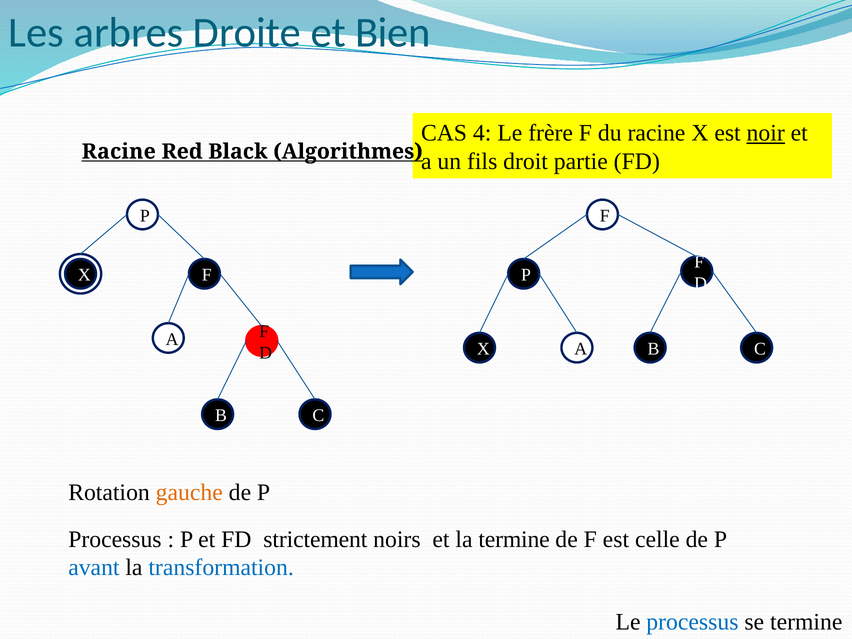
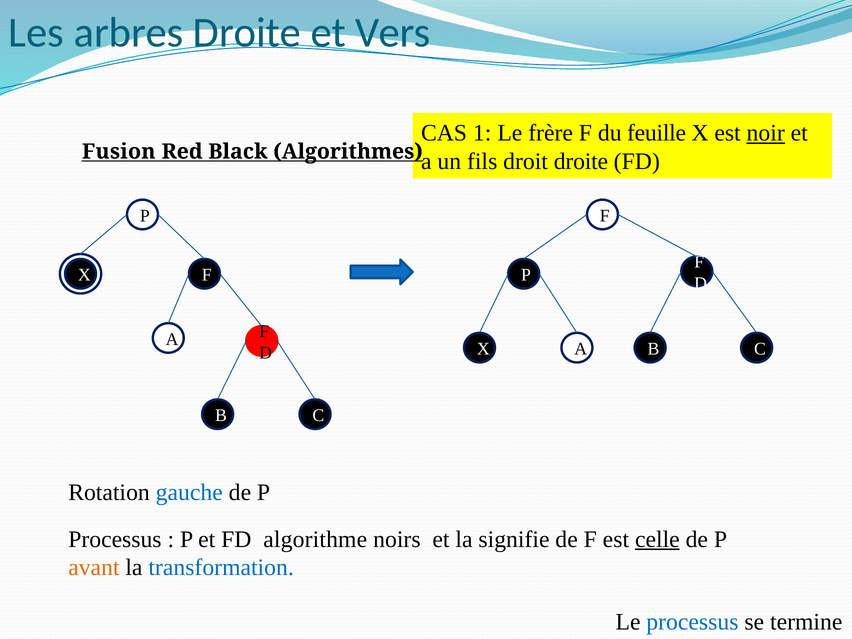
Bien: Bien -> Vers (393, 33)
4: 4 -> 1 (482, 133)
du racine: racine -> feuille (657, 133)
Racine: Racine -> Fusion (119, 152)
droit partie: partie -> droite (581, 162)
gauche colour: orange -> blue (189, 493)
strictement: strictement -> algorithme (315, 539)
la termine: termine -> signifie (514, 539)
celle underline: none -> present (657, 539)
avant colour: blue -> orange (94, 568)
